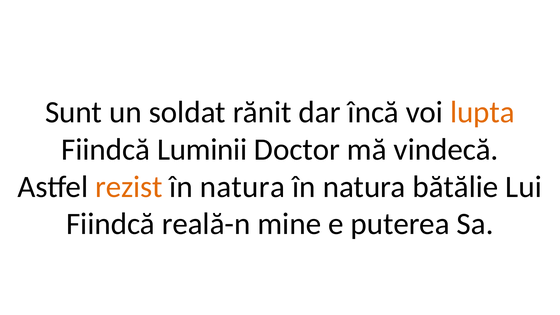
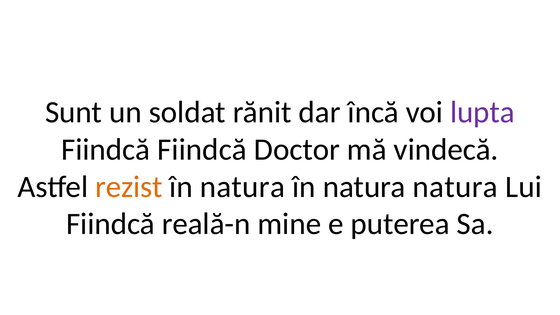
lupta colour: orange -> purple (482, 112)
Fiindcă Luminii: Luminii -> Fiindcă (202, 149)
natura bătălie: bătălie -> natura (455, 187)
